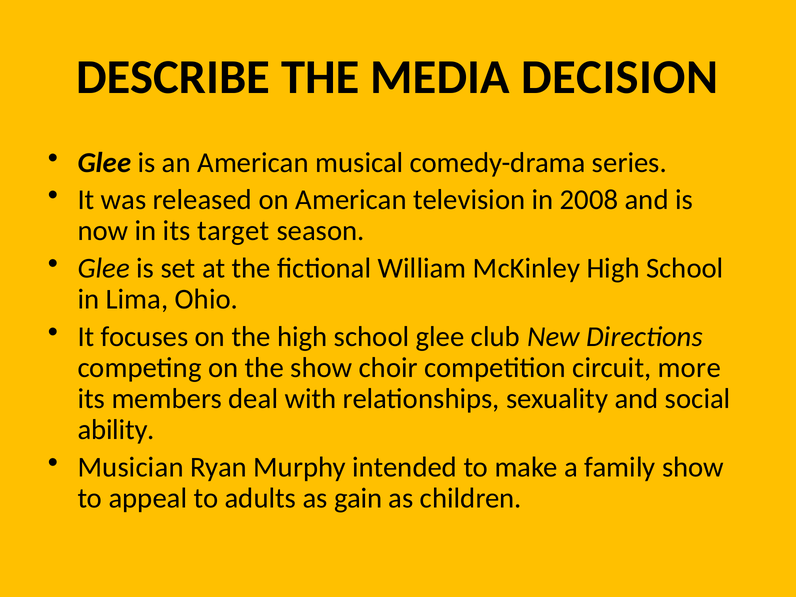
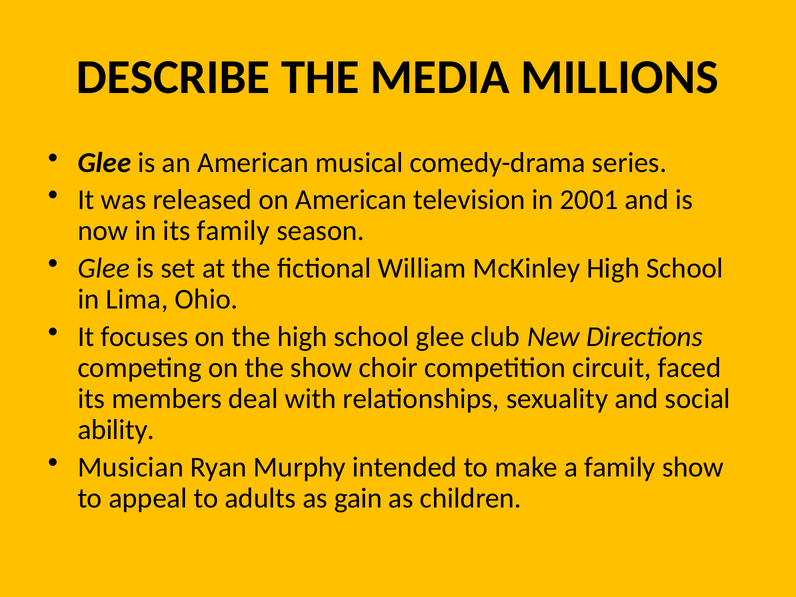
DECISION: DECISION -> MILLIONS (620, 77)
2008: 2008 -> 2001 (589, 200)
its target: target -> family (233, 231)
more: more -> faced (690, 368)
